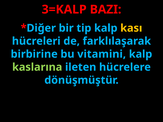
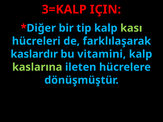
BAZI: BAZI -> IÇIN (105, 9)
kası colour: yellow -> light green (131, 28)
birbirine: birbirine -> kaslardır (34, 54)
